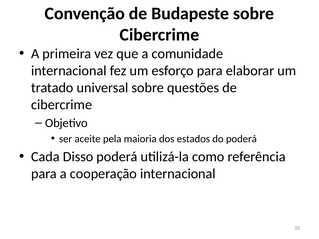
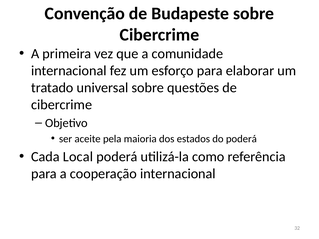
Disso: Disso -> Local (78, 157)
